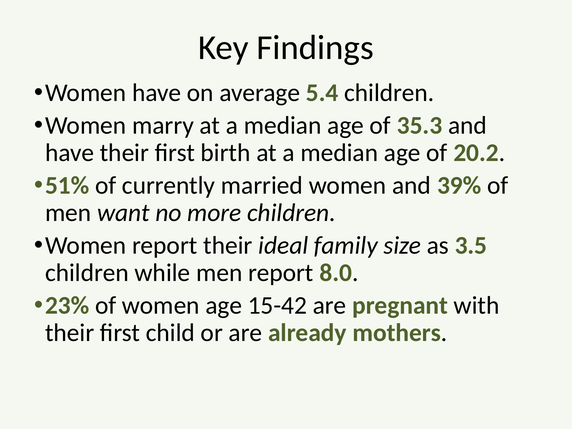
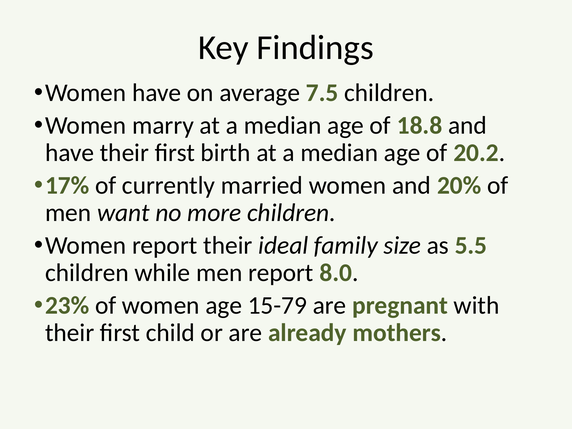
5.4: 5.4 -> 7.5 (322, 93)
35.3: 35.3 -> 18.8 (420, 125)
51%: 51% -> 17% (67, 185)
39%: 39% -> 20% (459, 185)
3.5: 3.5 -> 5.5 (471, 245)
15-42: 15-42 -> 15-79 (277, 305)
